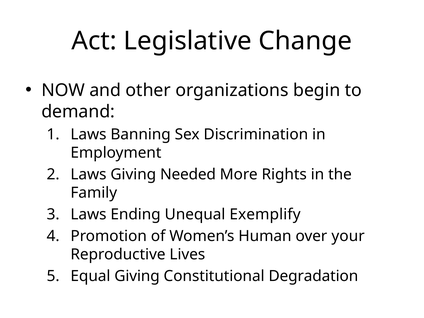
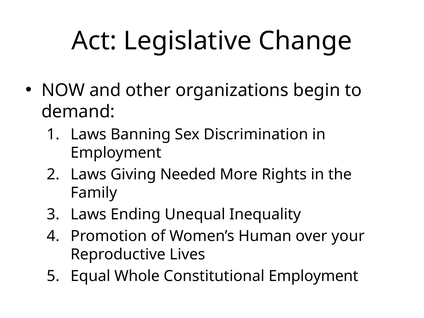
Exemplify: Exemplify -> Inequality (265, 215)
Equal Giving: Giving -> Whole (137, 276)
Constitutional Degradation: Degradation -> Employment (313, 276)
